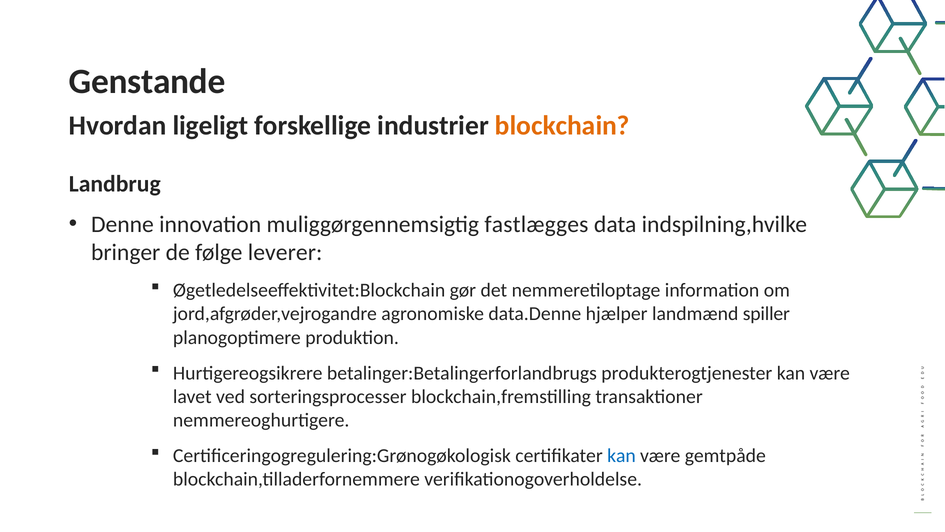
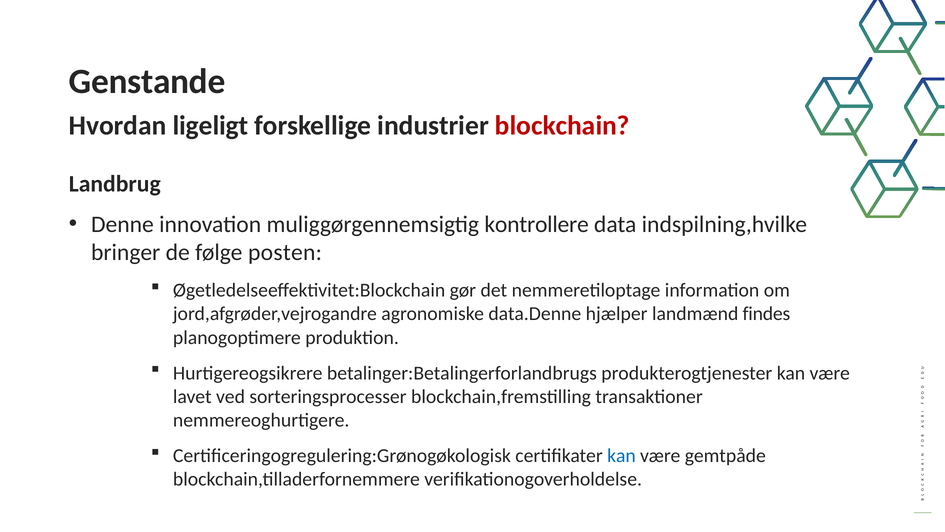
blockchain colour: orange -> red (562, 125)
fastlægges: fastlægges -> kontrollere (537, 224)
leverer: leverer -> posten (285, 252)
spiller: spiller -> findes (766, 314)
